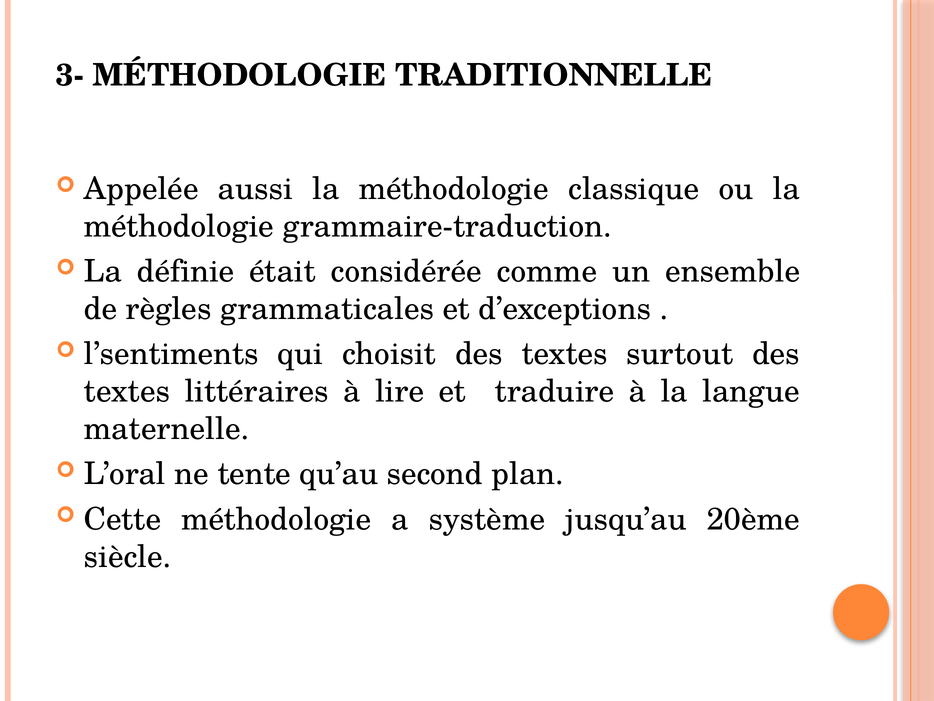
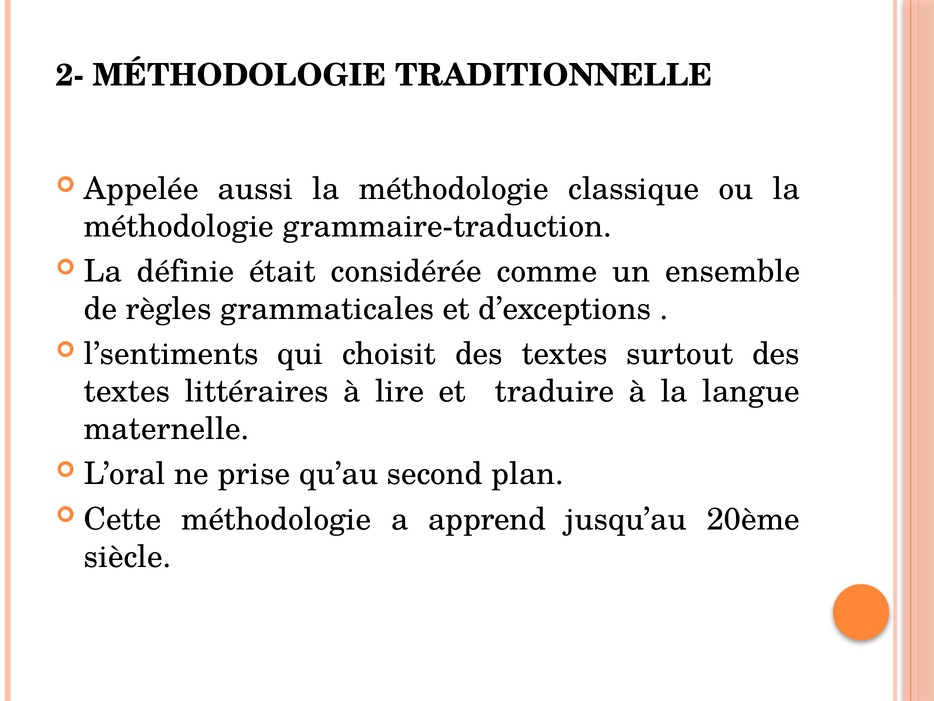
3-: 3- -> 2- (70, 75)
tente: tente -> prise (254, 474)
système: système -> apprend (487, 519)
